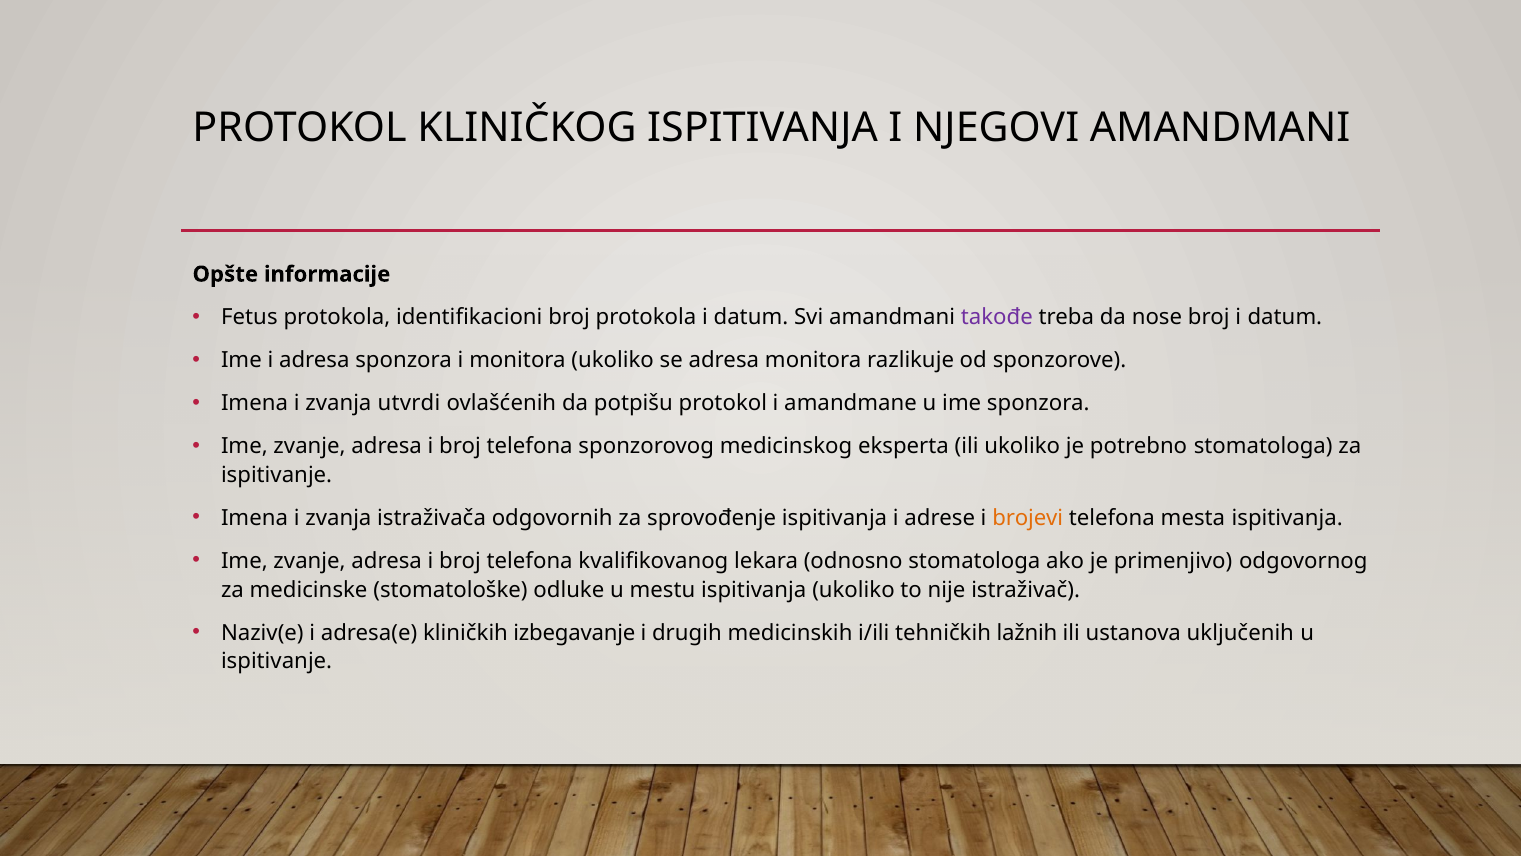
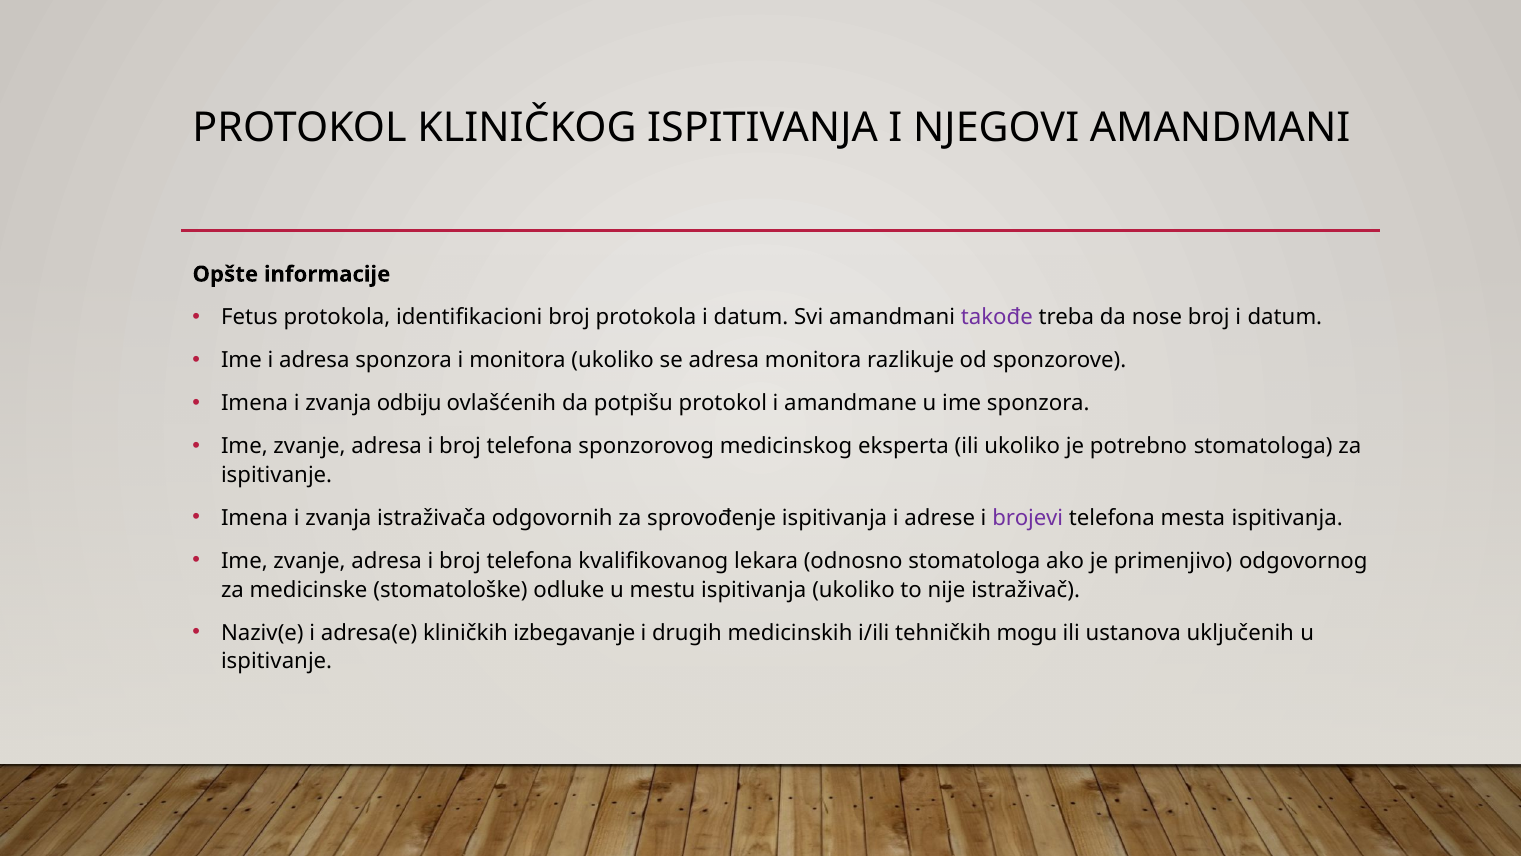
utvrdi: utvrdi -> odbiju (409, 403)
brojevi colour: orange -> purple (1028, 518)
lažnih: lažnih -> mogu (1027, 632)
